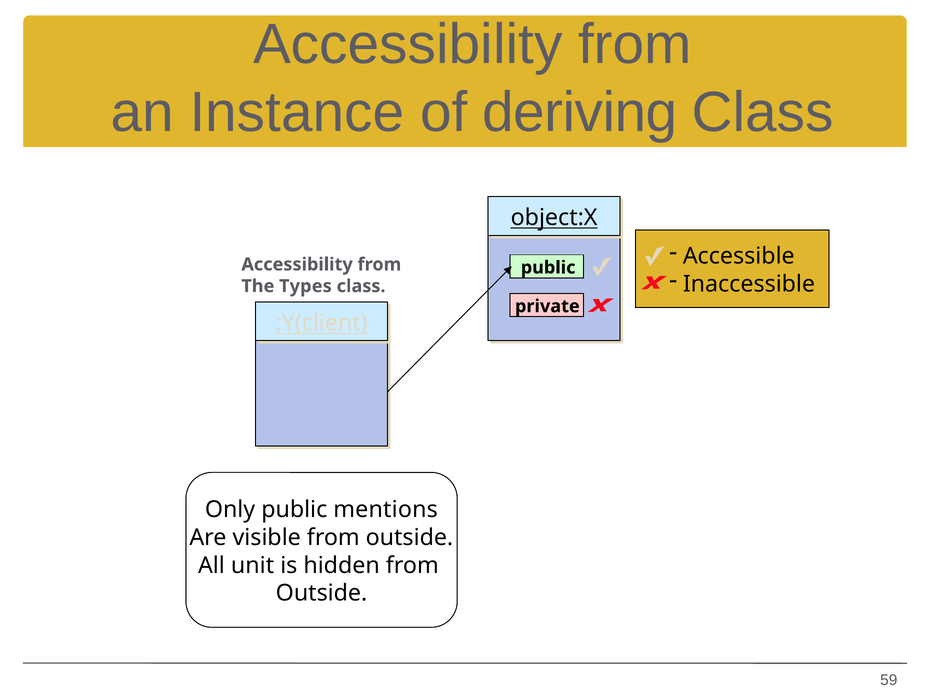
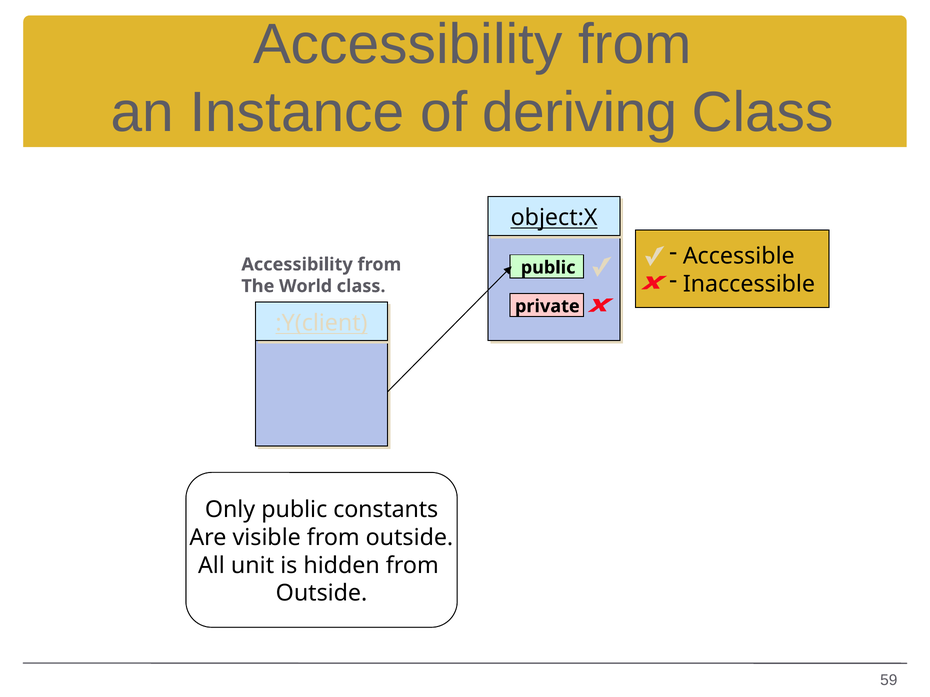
Types: Types -> World (306, 286)
mentions: mentions -> constants (386, 510)
